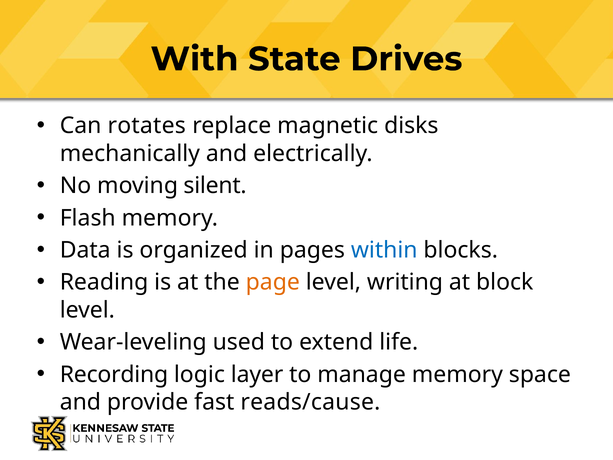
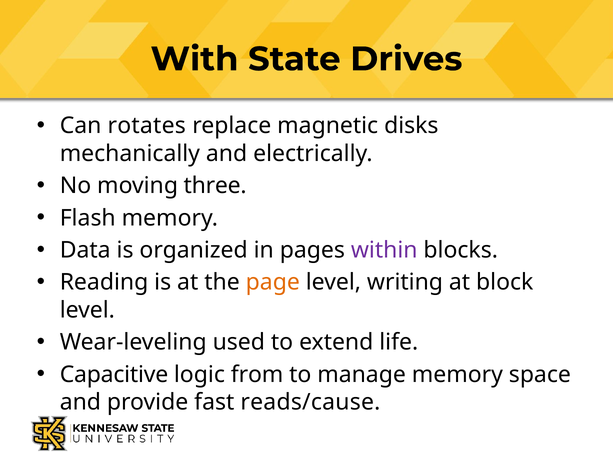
silent: silent -> three (215, 186)
within colour: blue -> purple (384, 250)
Recording: Recording -> Capacitive (114, 374)
layer: layer -> from (257, 374)
